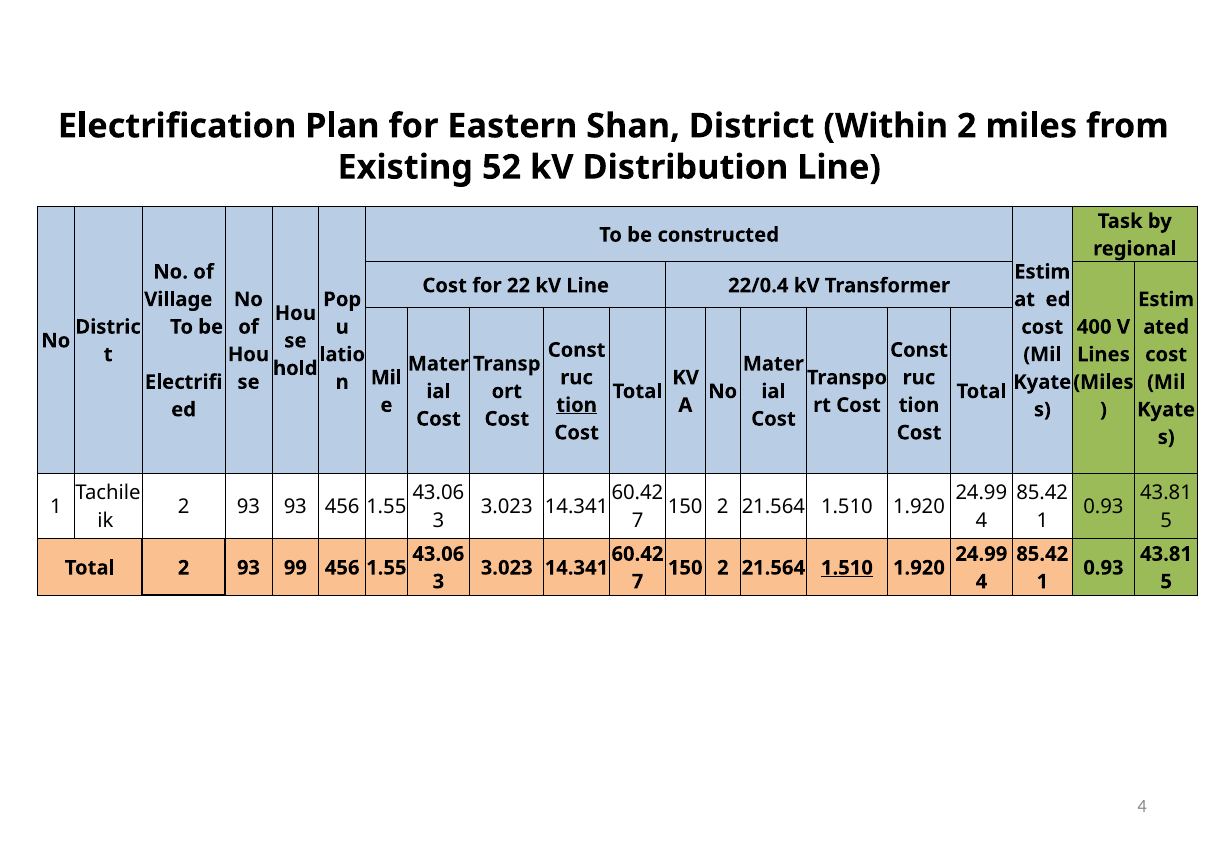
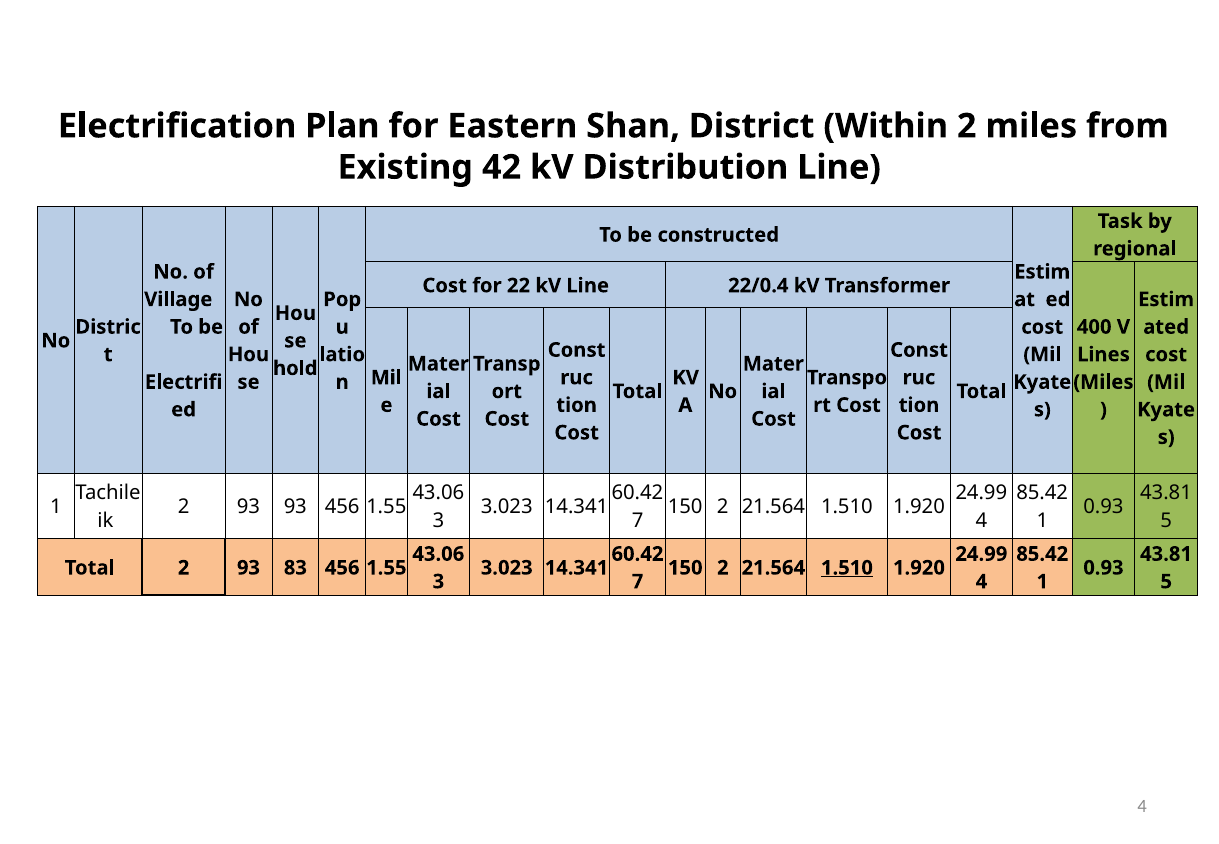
52: 52 -> 42 (502, 167)
tion underline: present -> none (577, 405)
99: 99 -> 83 (295, 568)
